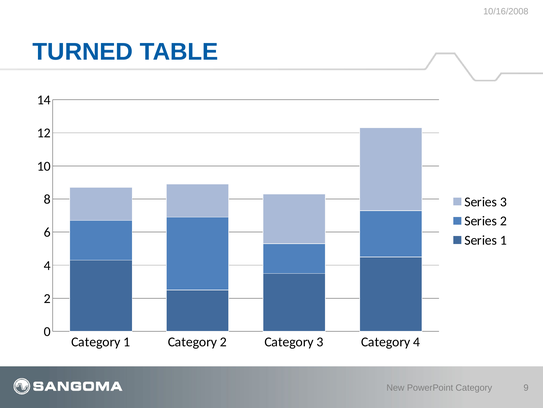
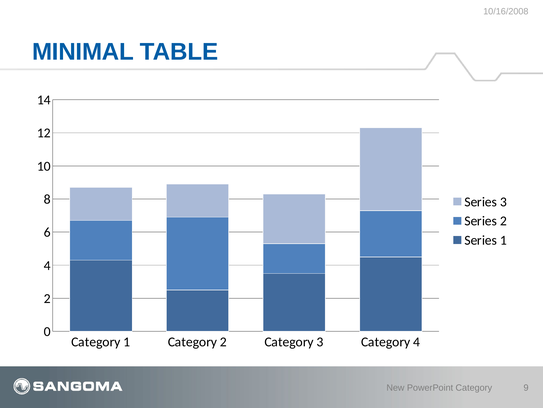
TURNED: TURNED -> MINIMAL (83, 52)
